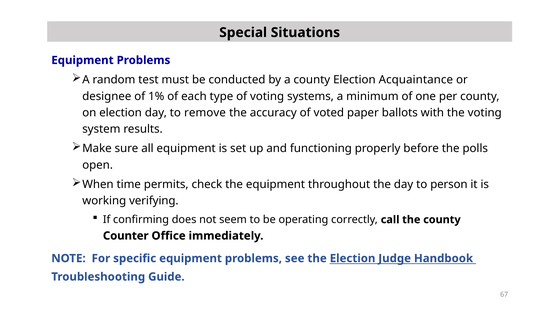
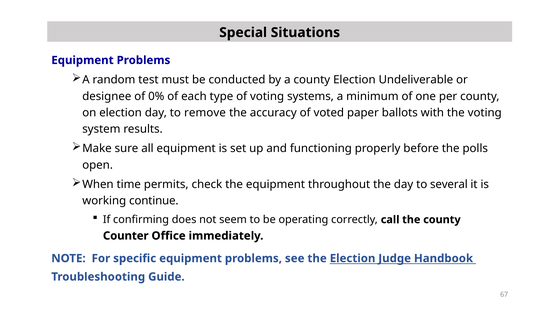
Acquaintance: Acquaintance -> Undeliverable (416, 80)
1%: 1% -> 0% (156, 96)
person: person -> several (449, 185)
verifying: verifying -> continue (154, 201)
